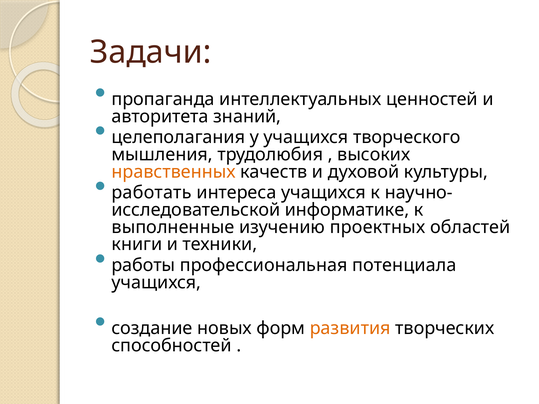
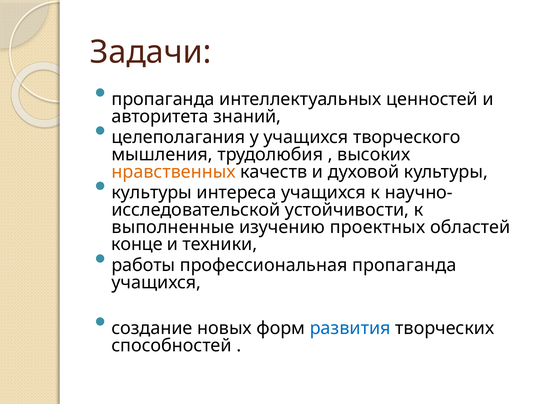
работать: работать -> культуры (152, 193)
информатике: информатике -> устойчивости (347, 210)
книги: книги -> конце (137, 245)
профессиональная потенциала: потенциала -> пропаганда (404, 265)
развития colour: orange -> blue (350, 329)
